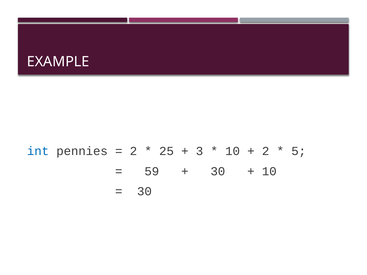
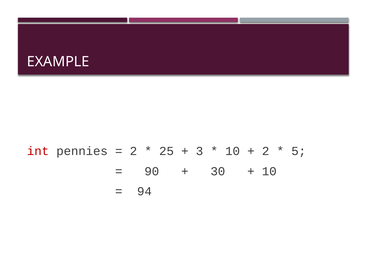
int colour: blue -> red (38, 151)
59: 59 -> 90 (152, 171)
30: 30 -> 94 (144, 192)
